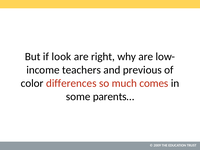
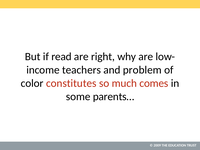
look: look -> read (62, 57)
previous: previous -> problem (142, 70)
differences: differences -> constitutes (71, 83)
